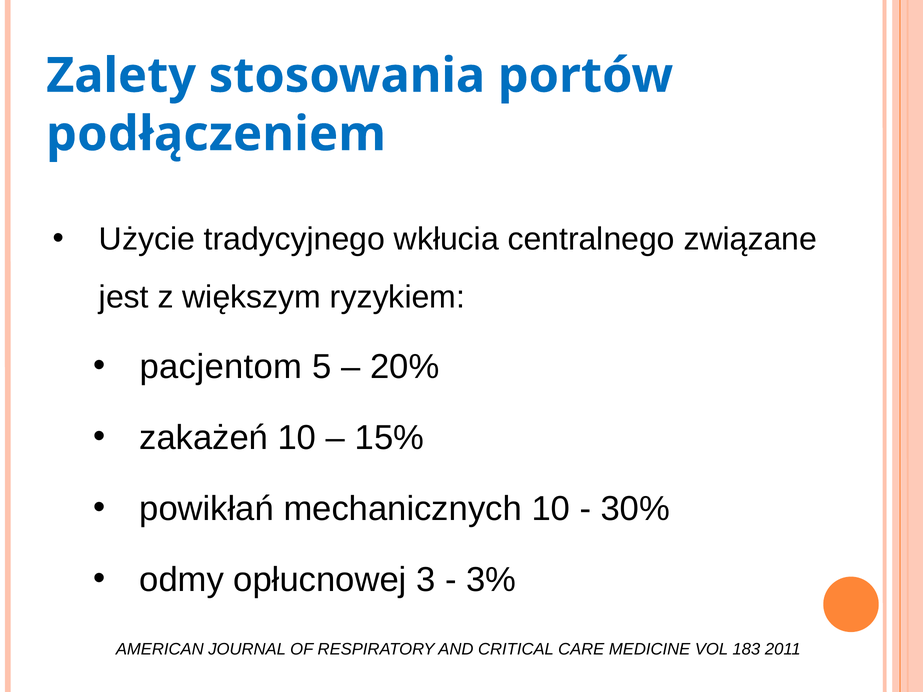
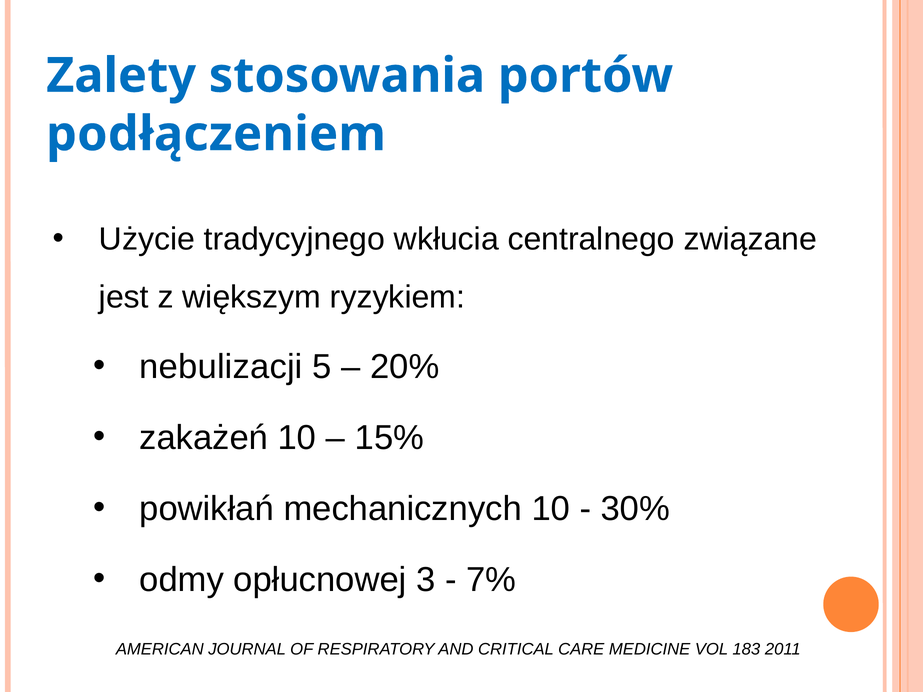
pacjentom: pacjentom -> nebulizacji (221, 367)
3%: 3% -> 7% (491, 580)
